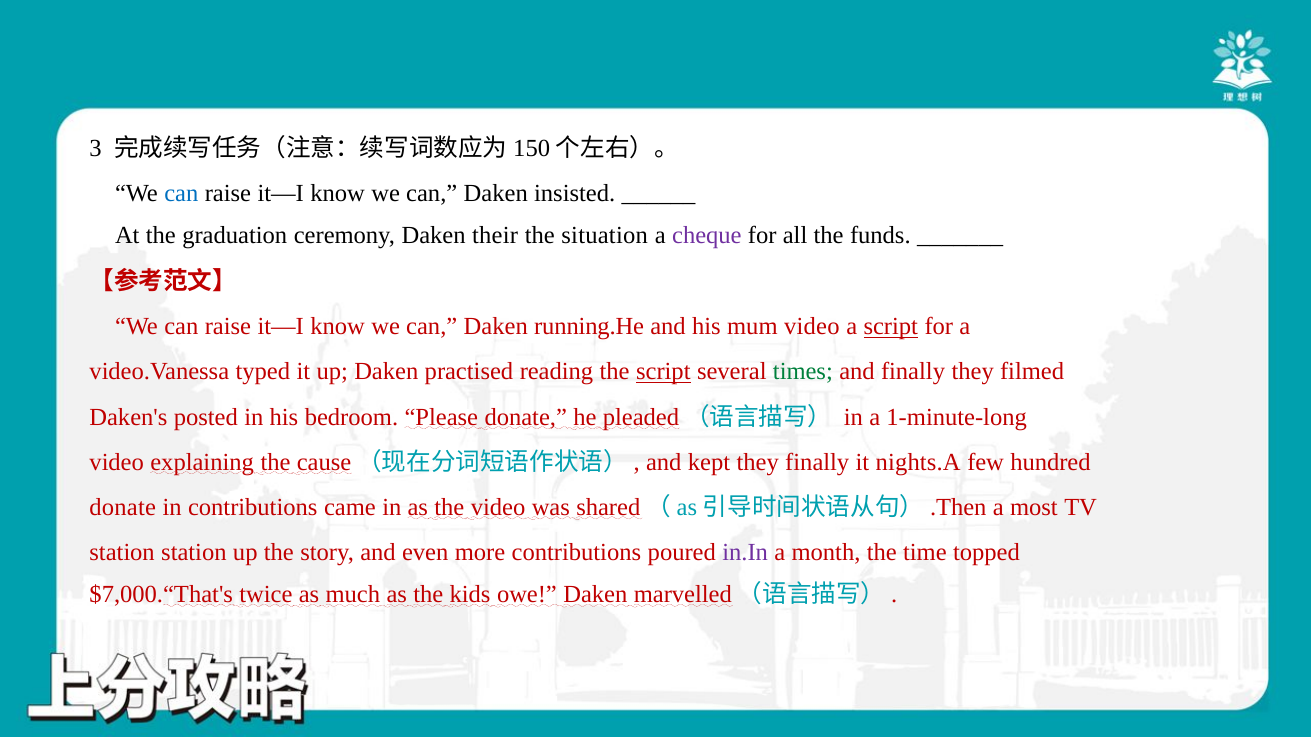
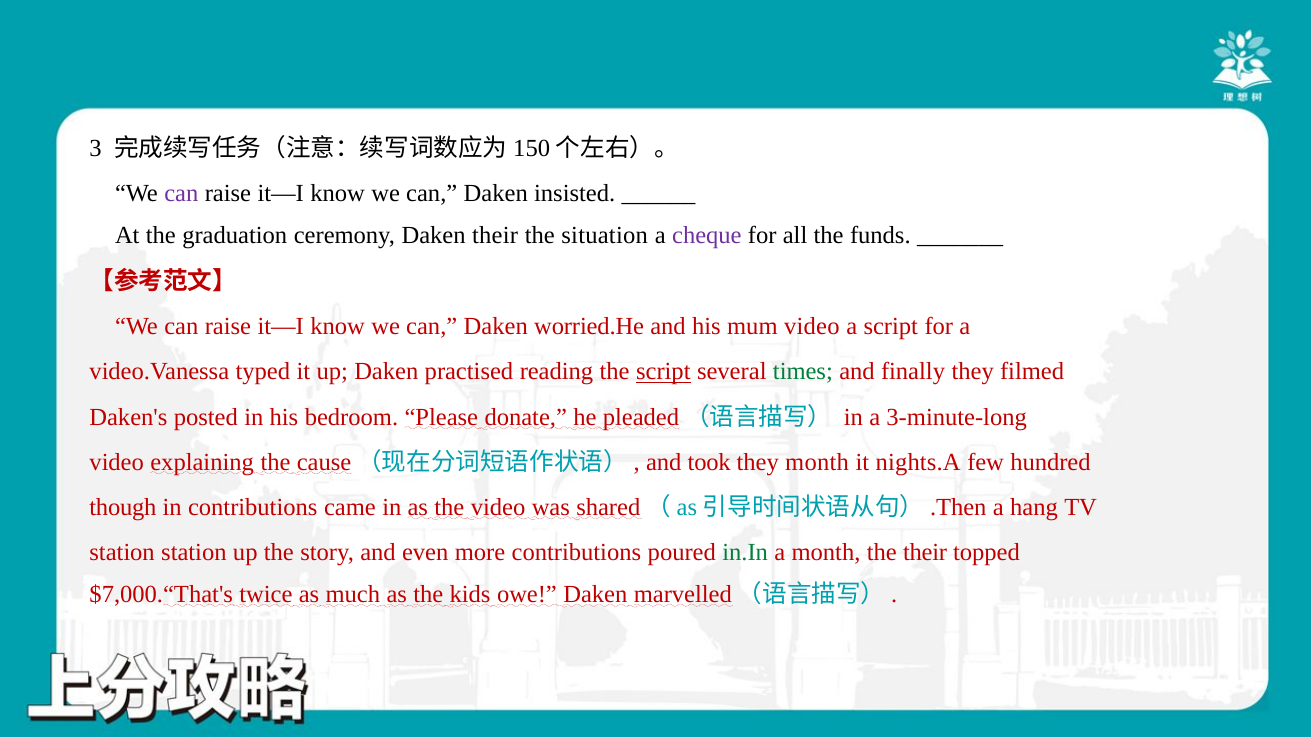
can colour: blue -> purple (181, 193)
running.He: running.He -> worried.He (589, 327)
script underline: present -> none (891, 327)
1-minute-long: 1-minute-long -> 3-minute-long (957, 417)
kept: kept -> took (709, 462)
they finally: finally -> month (817, 462)
donate: donate -> though (123, 507)
most: most -> hang (1034, 507)
in.In colour: purple -> green (745, 552)
the time: time -> their (925, 552)
